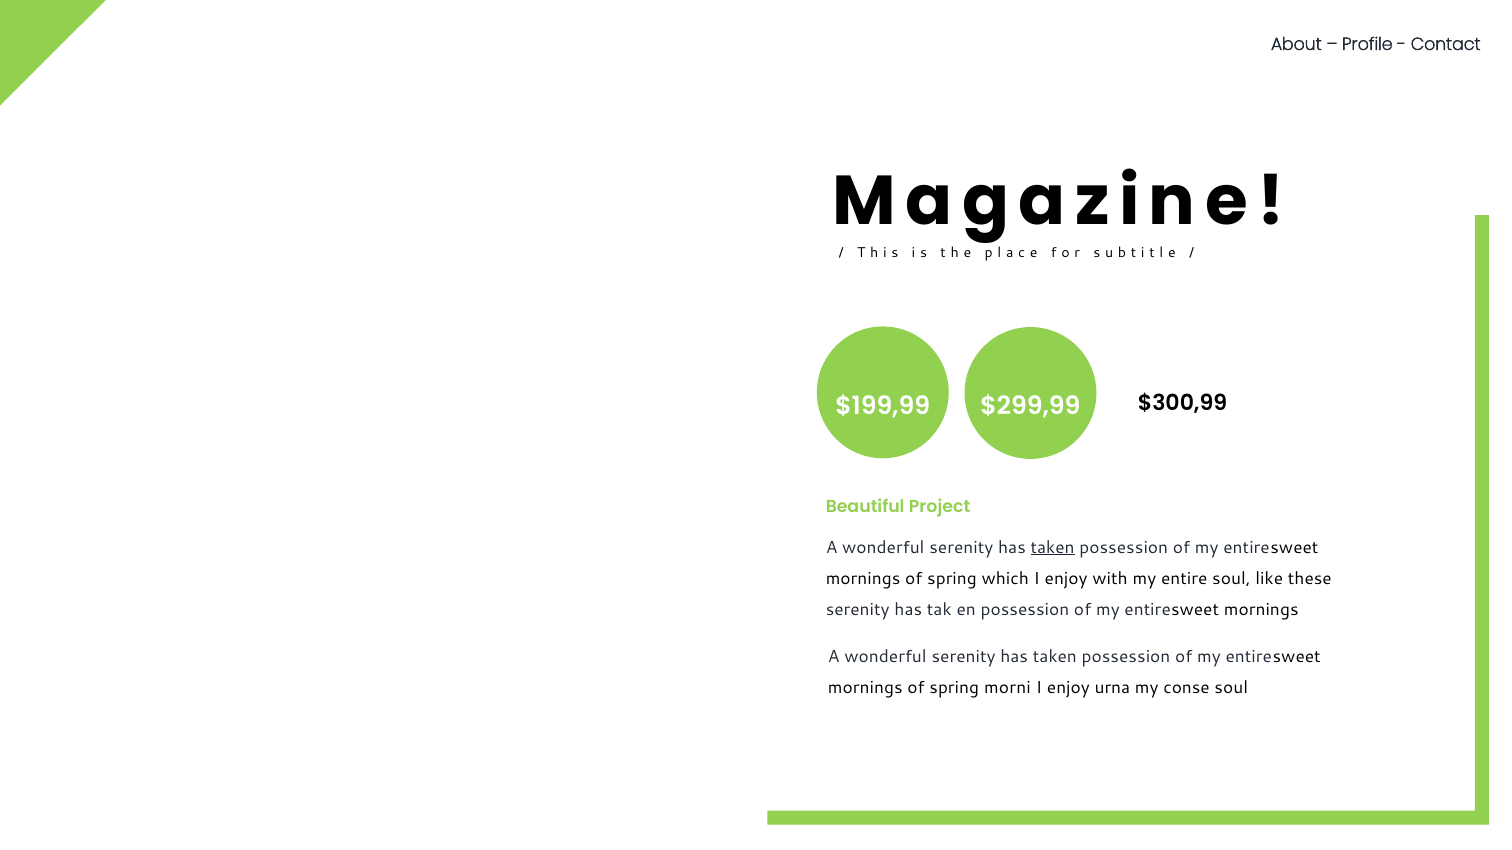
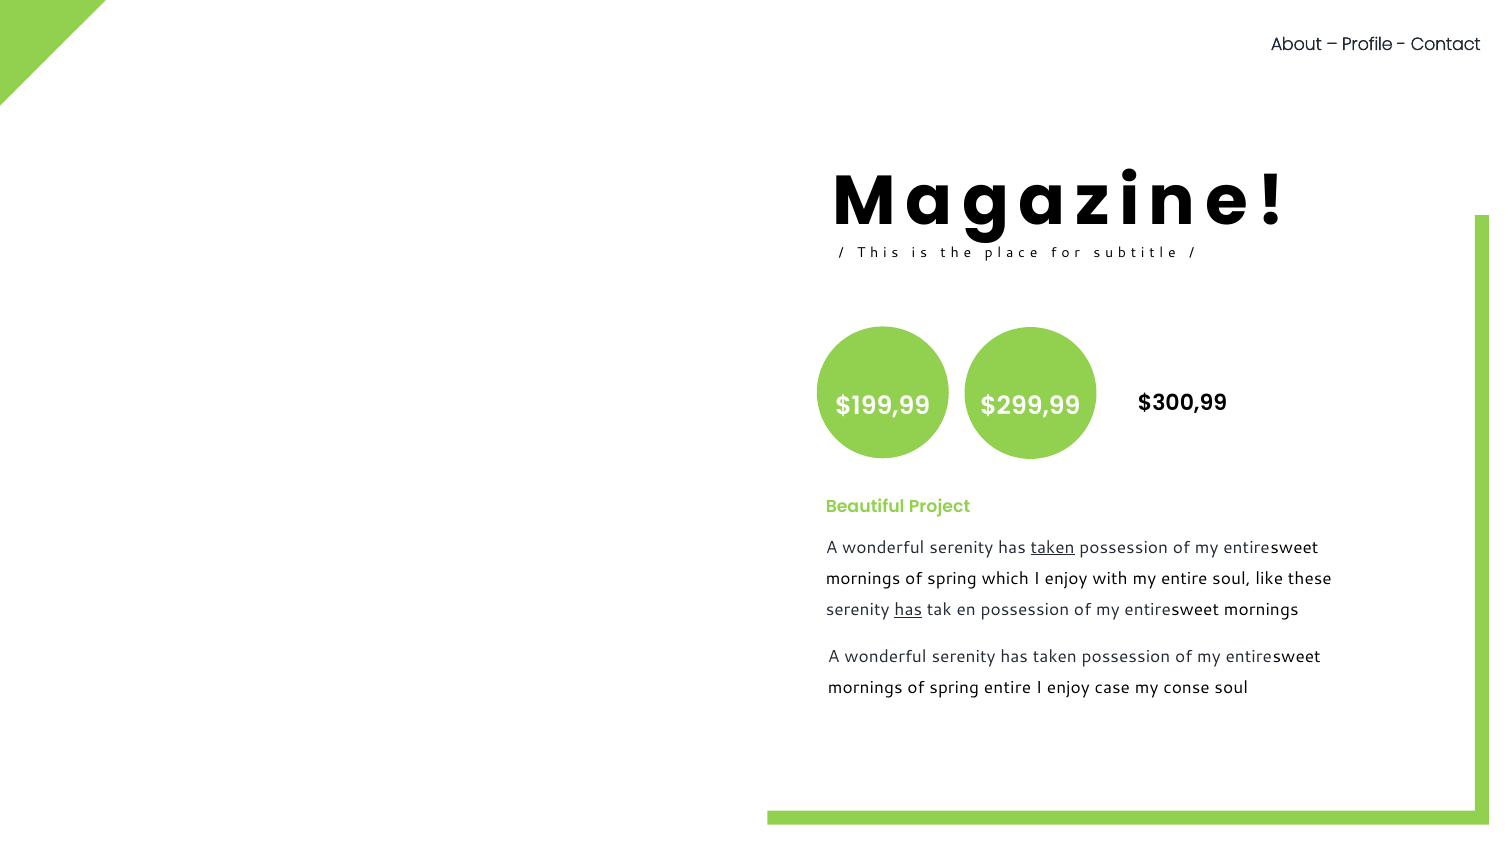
has underline: none -> present (908, 610)
spring morni: morni -> entire (1007, 688)
urna: urna -> case (1112, 688)
